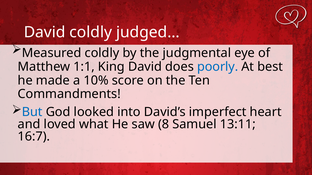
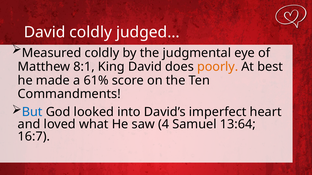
1:1: 1:1 -> 8:1 (84, 67)
poorly colour: blue -> orange (218, 67)
10%: 10% -> 61% (96, 81)
8: 8 -> 4 (164, 124)
13:11: 13:11 -> 13:64 (238, 124)
